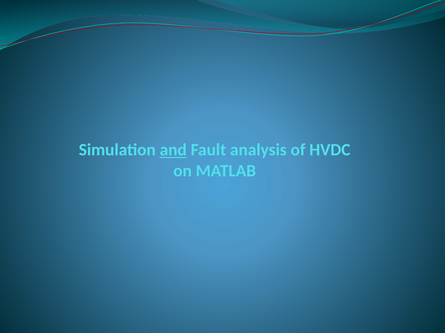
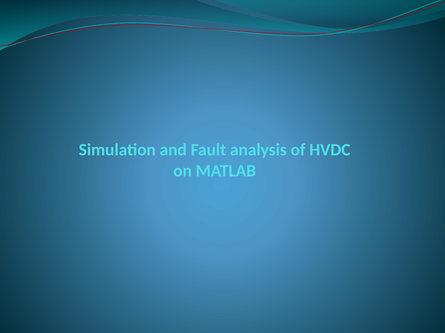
and underline: present -> none (173, 150)
